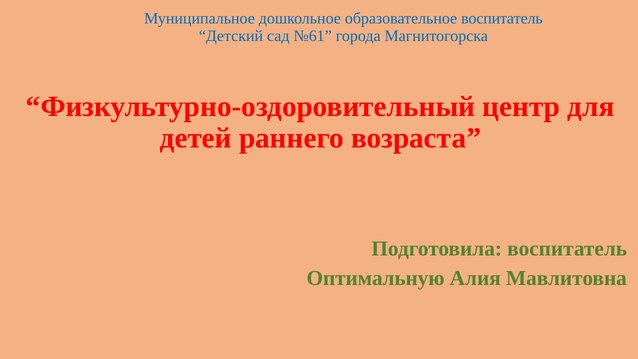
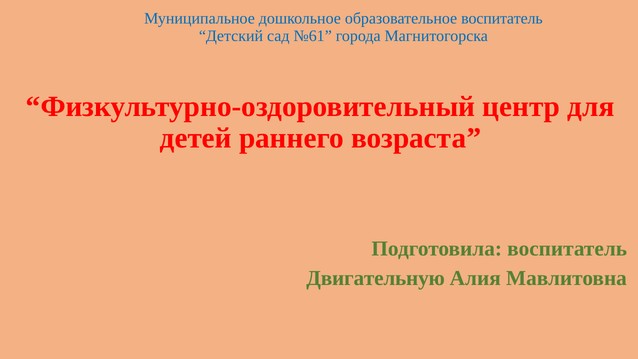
Оптимальную: Оптимальную -> Двигательную (376, 278)
